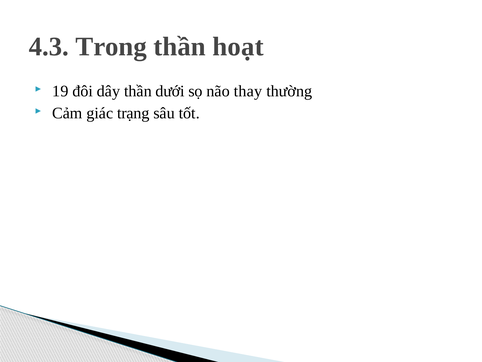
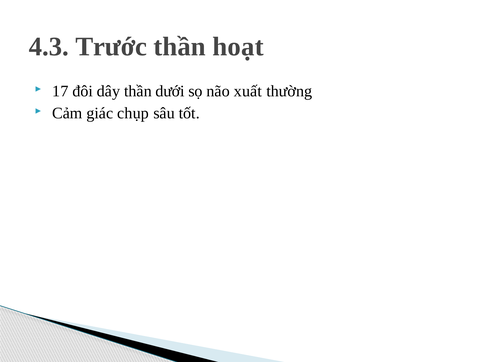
Trong: Trong -> Trước (111, 46)
19: 19 -> 17 (60, 91)
thay: thay -> xuất (248, 91)
trạng: trạng -> chụp (133, 113)
